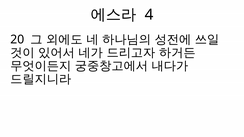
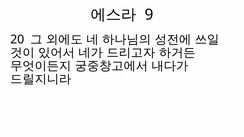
4: 4 -> 9 (149, 15)
